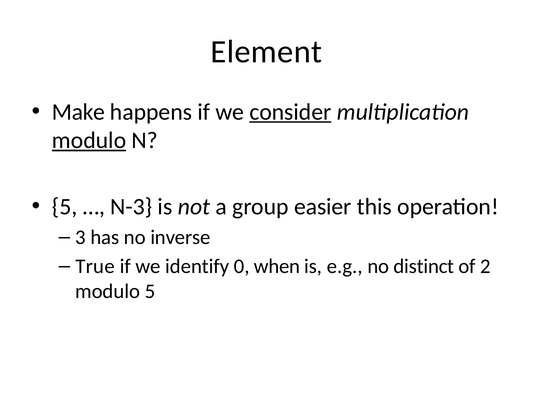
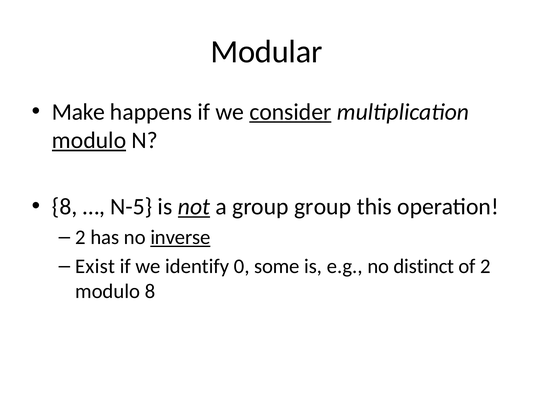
Element: Element -> Modular (267, 52)
5: 5 -> 8 (65, 207)
N-3: N-3 -> N-5 (131, 207)
not underline: none -> present (194, 207)
group easier: easier -> group (323, 207)
3: 3 -> 2 (81, 237)
inverse underline: none -> present (180, 237)
True: True -> Exist (95, 266)
when: when -> some (277, 266)
modulo 5: 5 -> 8 (150, 291)
